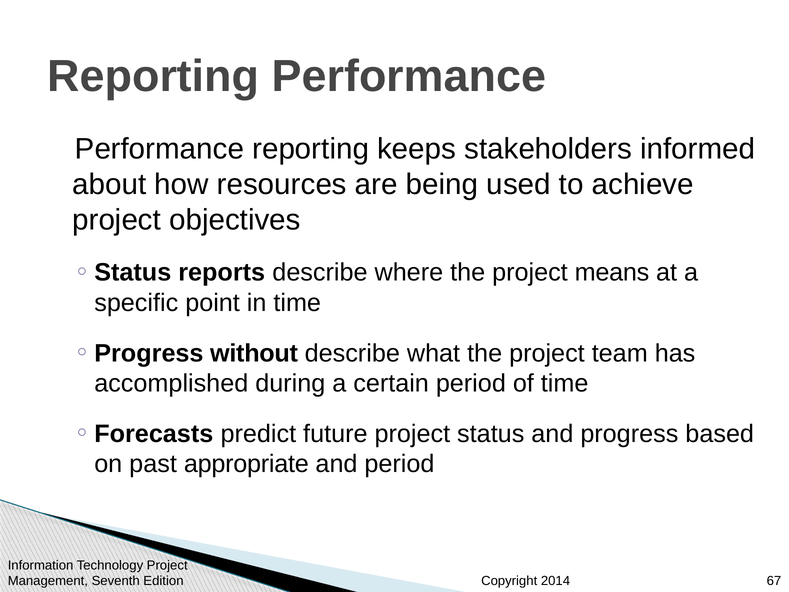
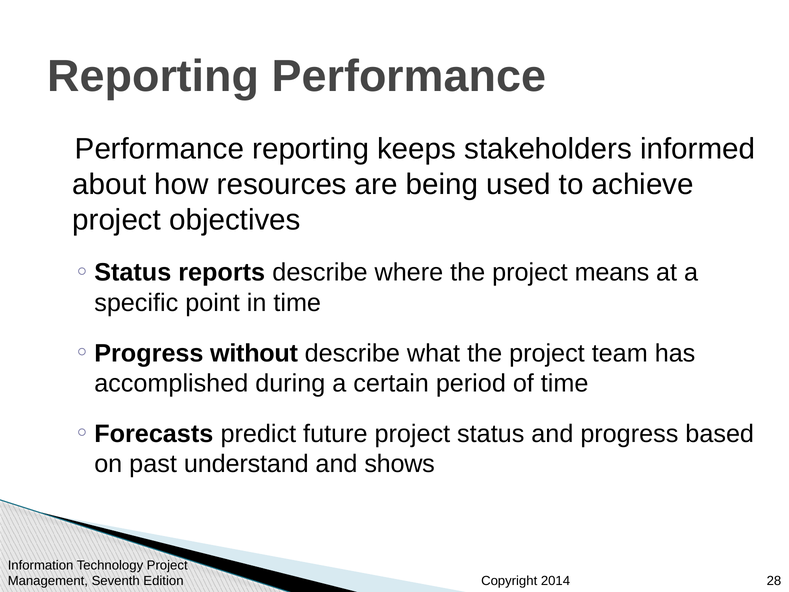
appropriate: appropriate -> understand (246, 464)
and period: period -> shows (400, 464)
67: 67 -> 28 (774, 581)
